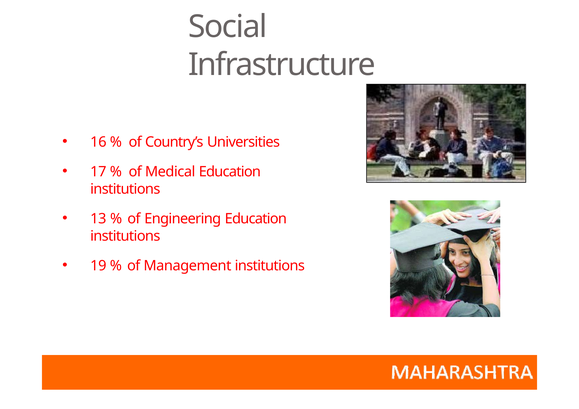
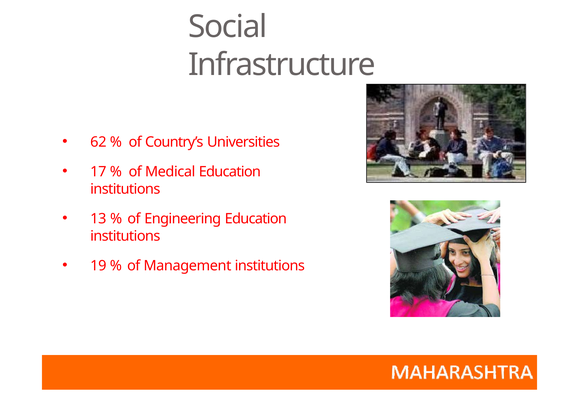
16: 16 -> 62 (98, 142)
